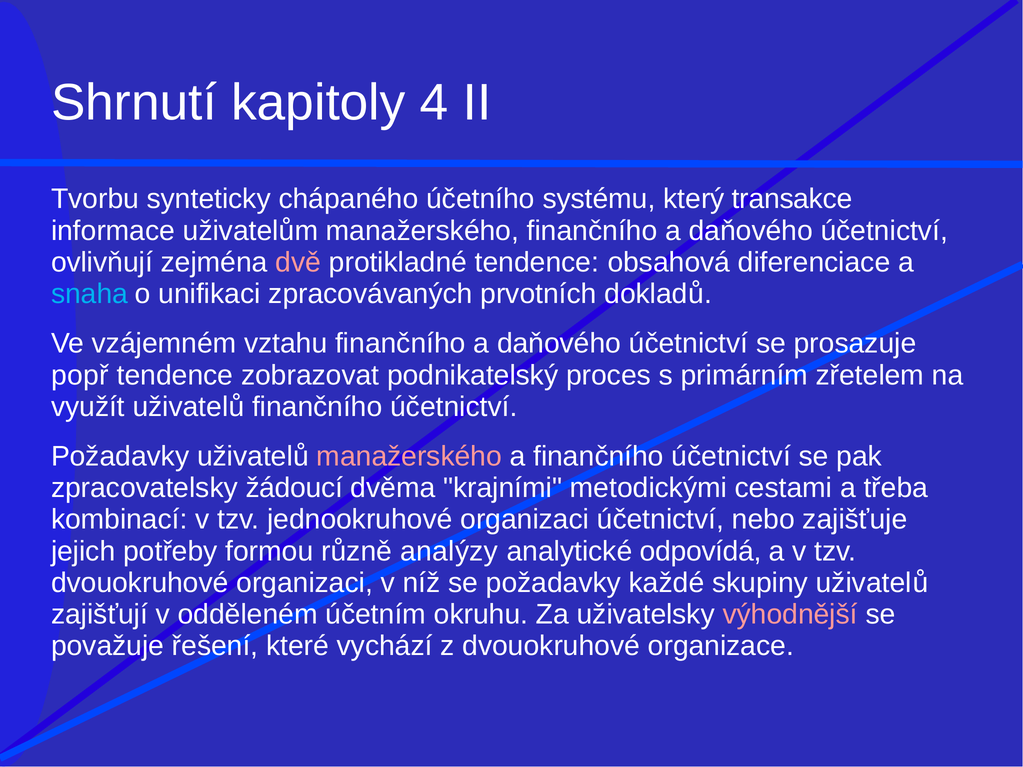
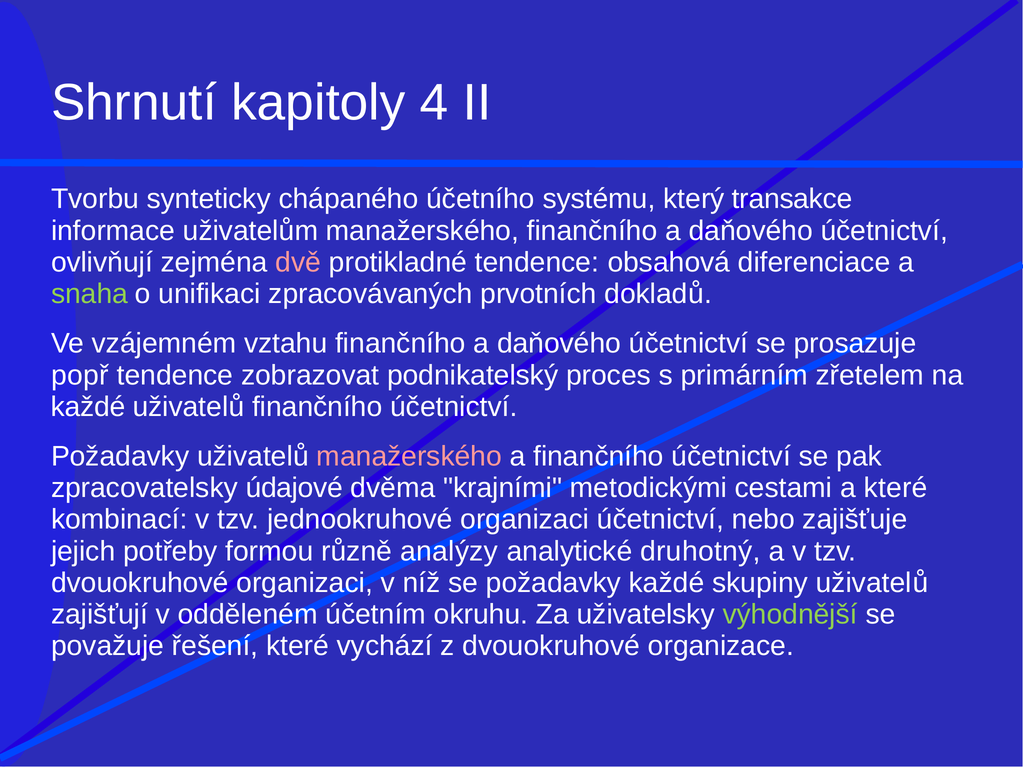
snaha colour: light blue -> light green (90, 294)
využít: využít -> každé (88, 407)
žádoucí: žádoucí -> údajové (294, 488)
a třeba: třeba -> které (896, 488)
odpovídá: odpovídá -> druhotný (700, 551)
výhodnější colour: pink -> light green (790, 615)
